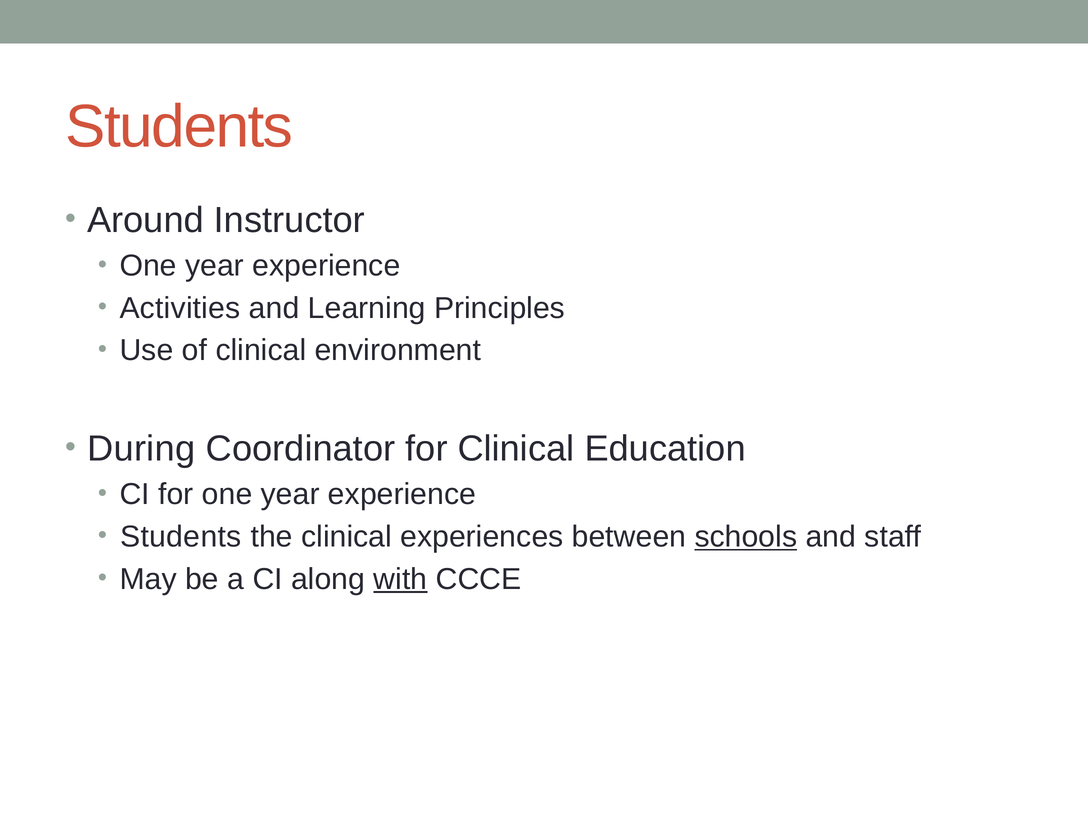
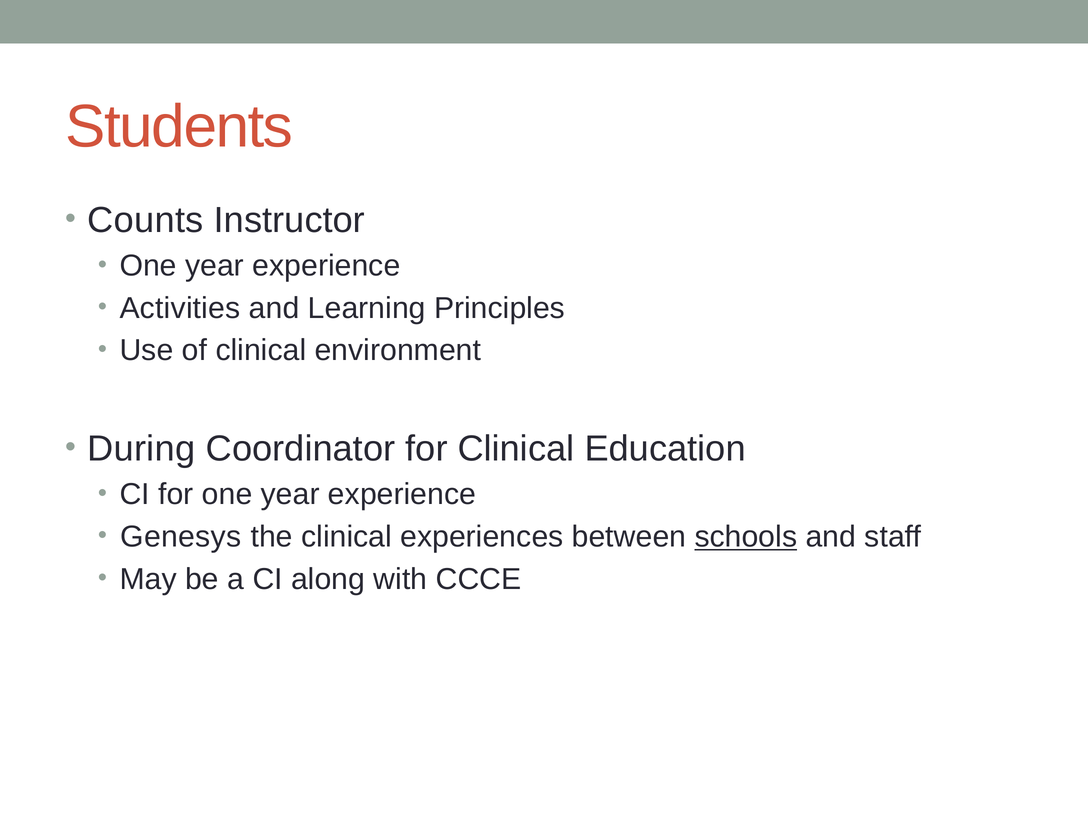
Around: Around -> Counts (145, 220)
Students: Students -> Genesys (181, 537)
with underline: present -> none (400, 579)
